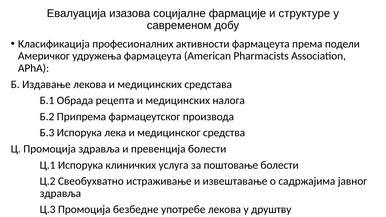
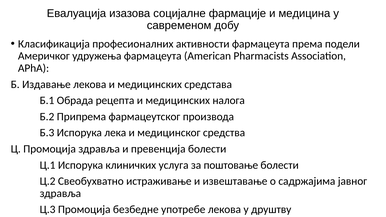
структуре: структуре -> медицина (304, 13)
